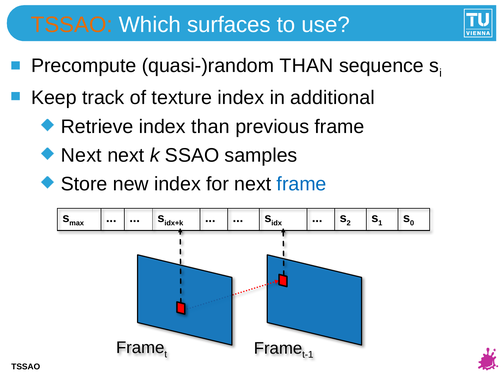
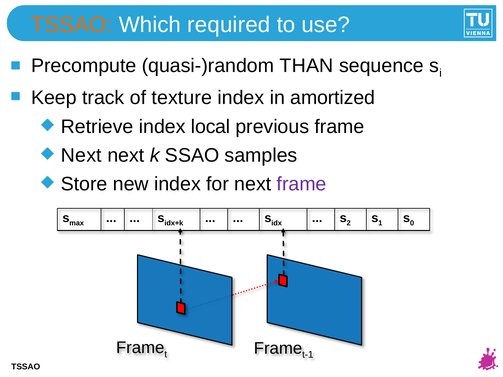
surfaces: surfaces -> required (229, 25)
additional: additional -> amortized (333, 98)
index than: than -> local (211, 127)
frame colour: blue -> purple (302, 184)
